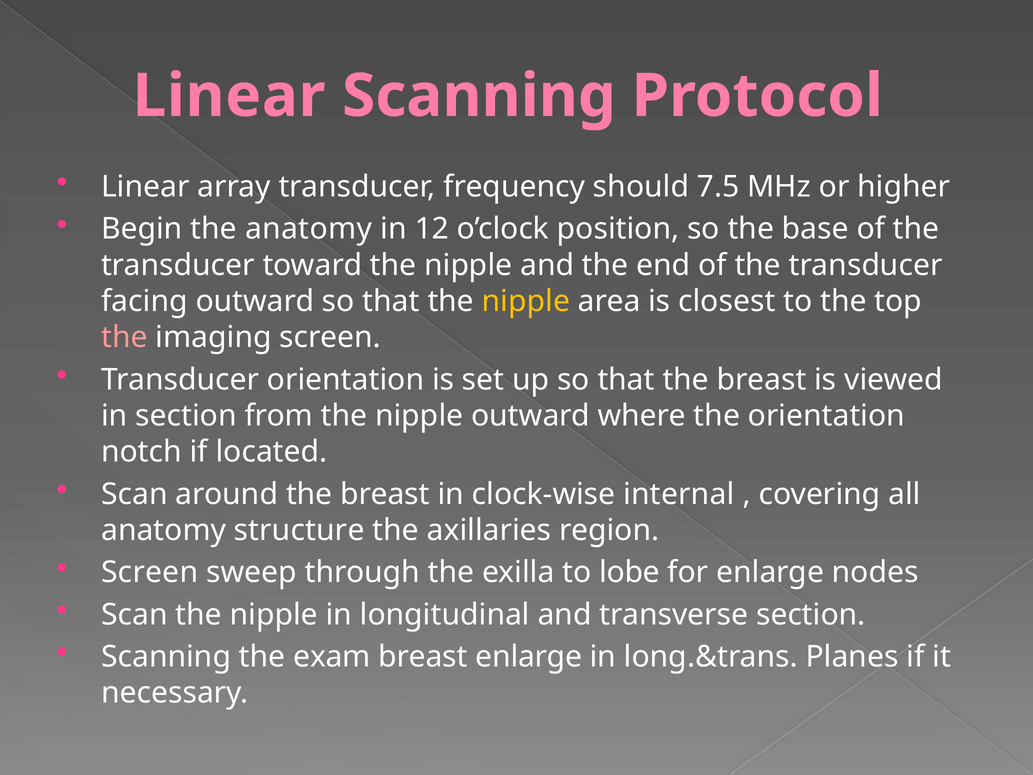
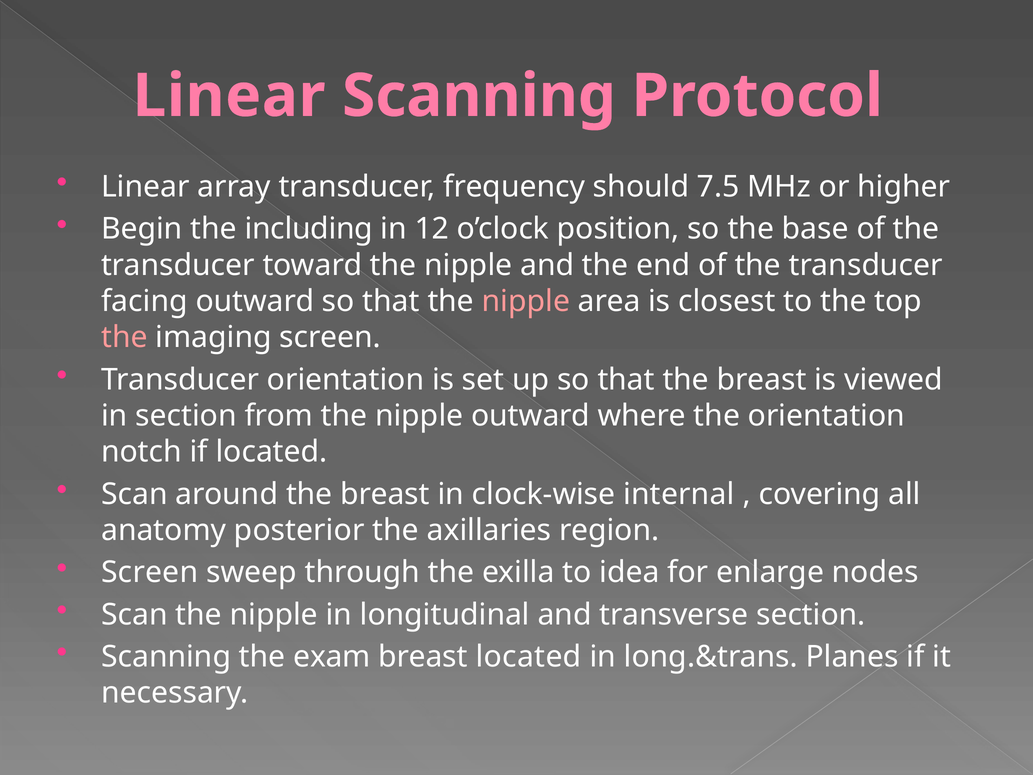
the anatomy: anatomy -> including (309, 229)
nipple colour: yellow -> pink (526, 301)
structure: structure -> posterior (299, 530)
lobe: lobe -> idea (629, 572)
breast enlarge: enlarge -> located (529, 657)
